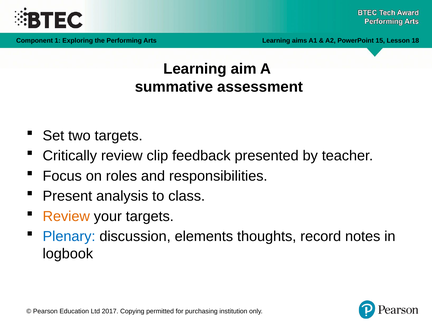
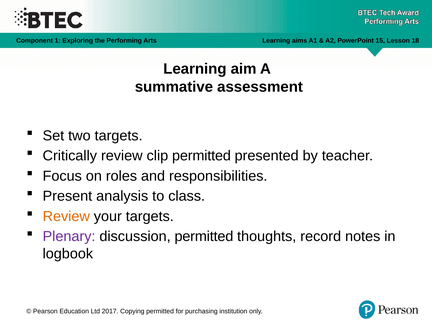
clip feedback: feedback -> permitted (201, 156)
Plenary colour: blue -> purple (69, 236)
discussion elements: elements -> permitted (204, 236)
